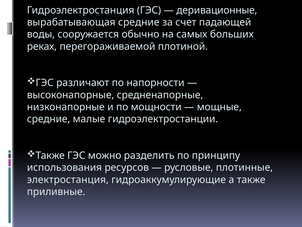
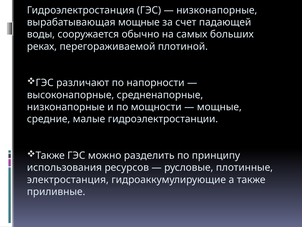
деривационные: деривационные -> низконапорные (217, 10)
вырабатывающая средние: средние -> мощные (139, 22)
